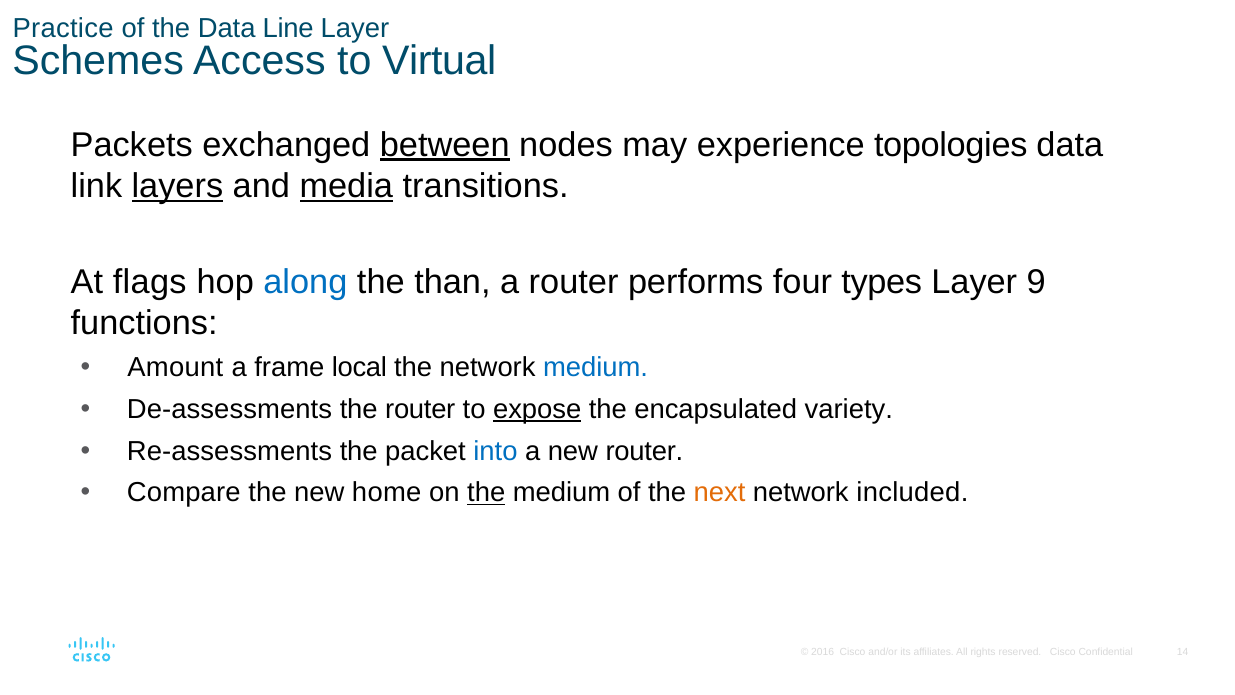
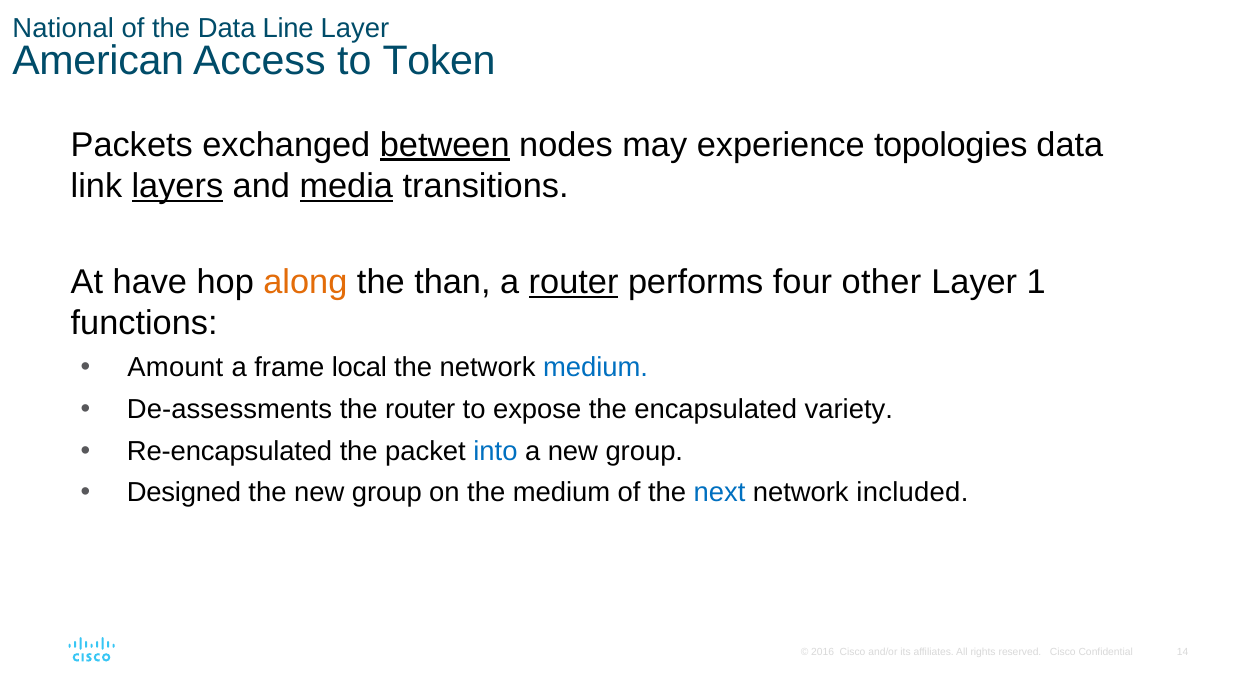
Practice: Practice -> National (63, 28)
Schemes: Schemes -> American (98, 61)
Virtual: Virtual -> Token (439, 61)
flags: flags -> have (150, 282)
along colour: blue -> orange (305, 282)
router underline: none -> present (574, 282)
types: types -> other (881, 282)
9: 9 -> 1 (1036, 282)
expose underline: present -> none (537, 409)
Re-assessments: Re-assessments -> Re-encapsulated (230, 451)
a new router: router -> group (644, 451)
Compare: Compare -> Designed (184, 492)
the new home: home -> group (387, 492)
the underline: present -> none (486, 492)
next colour: orange -> blue (720, 492)
